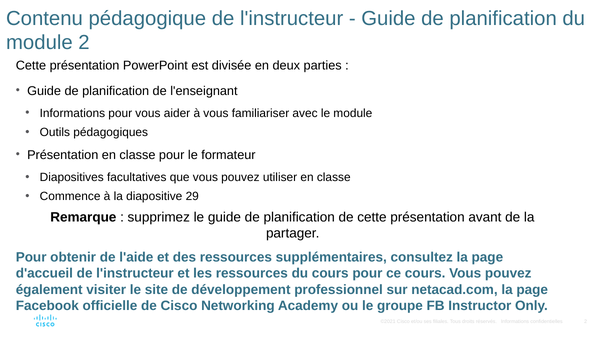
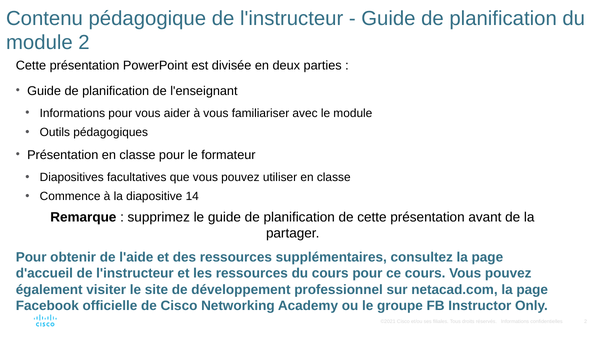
29: 29 -> 14 (192, 197)
